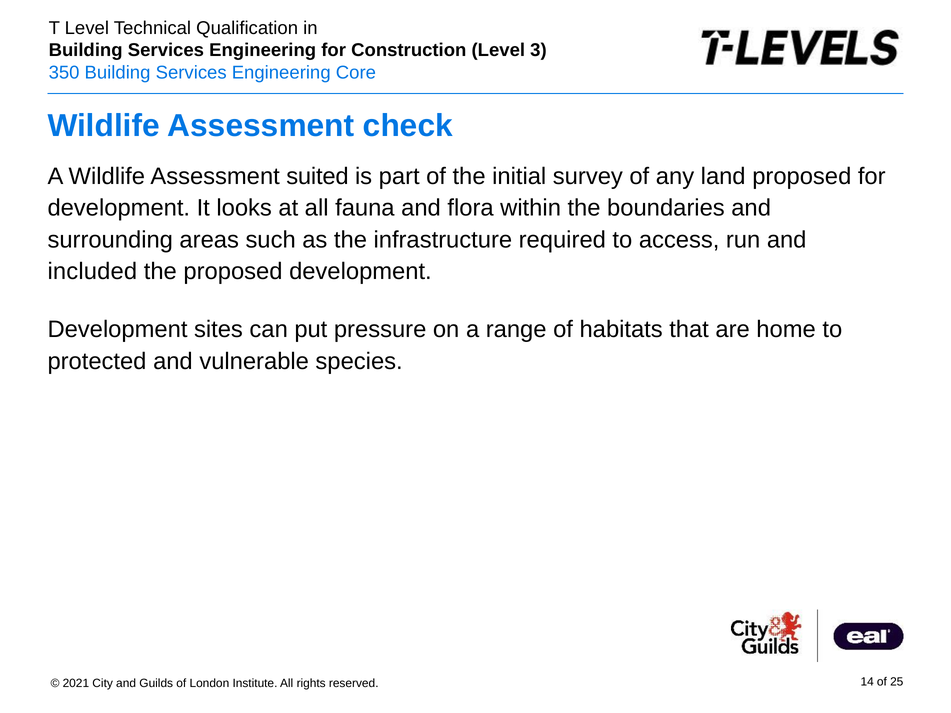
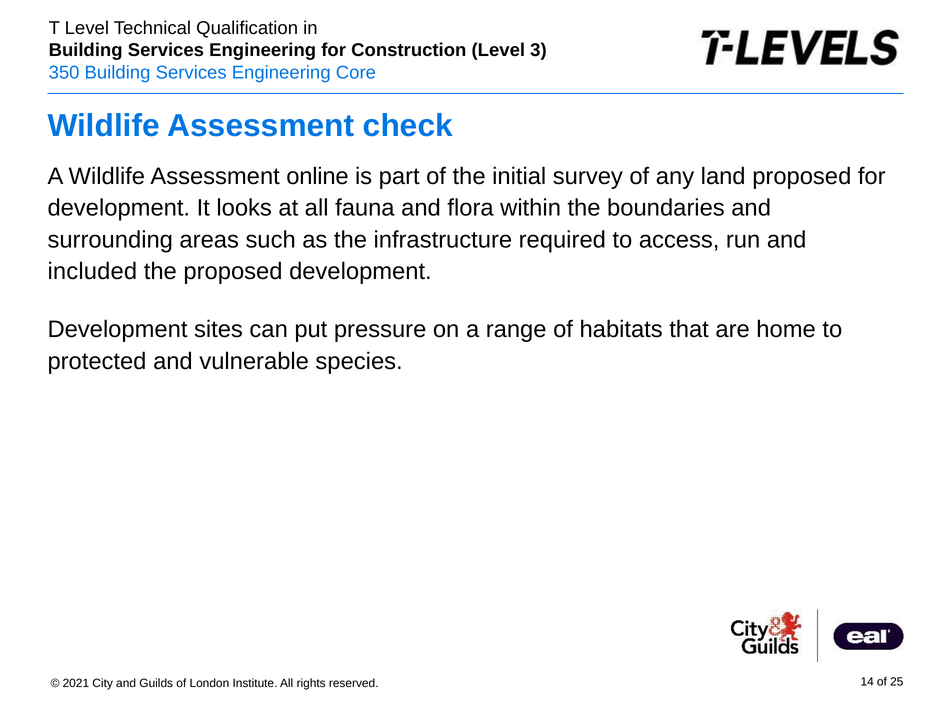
suited: suited -> online (317, 176)
